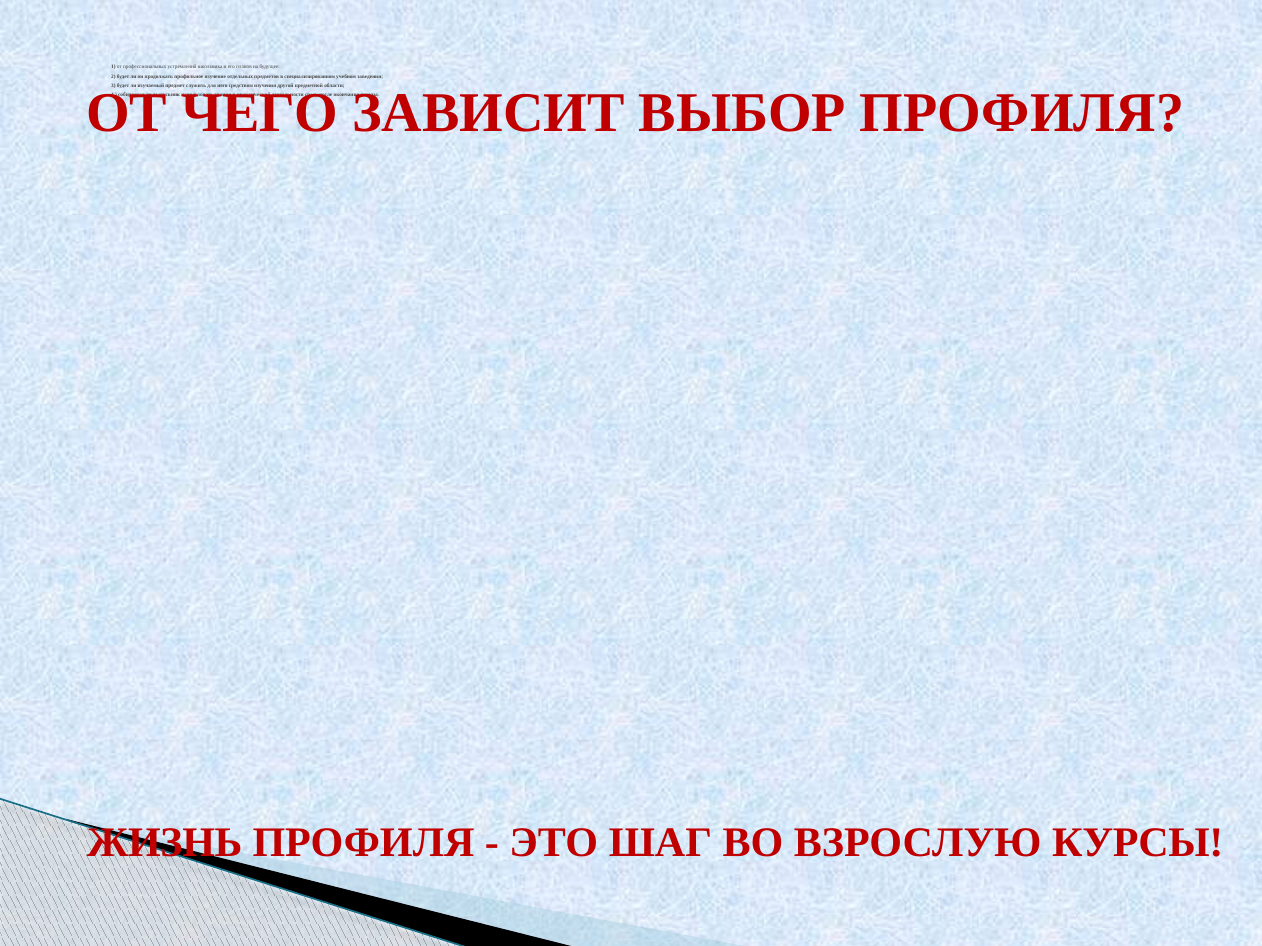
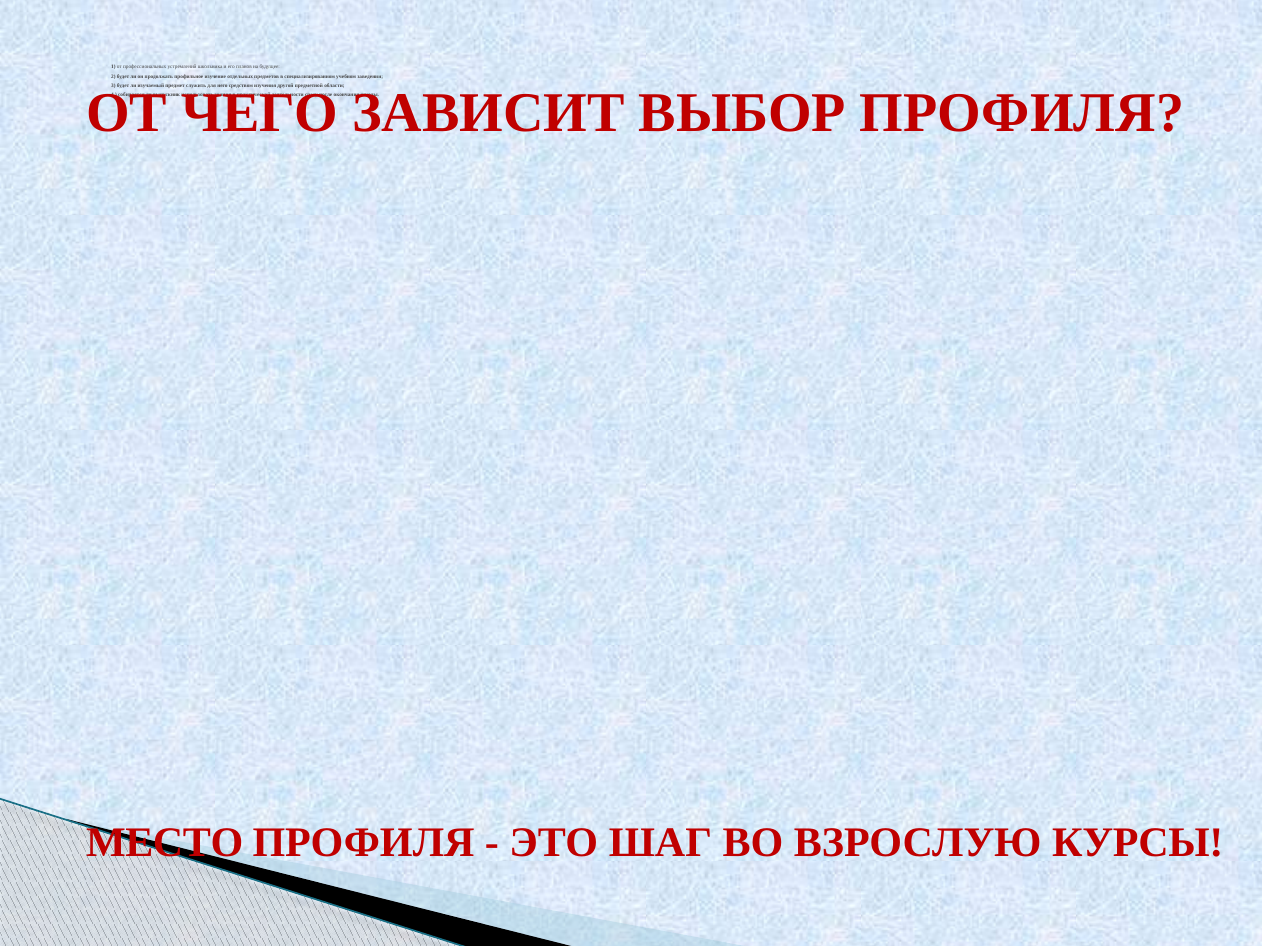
ЖИЗНЬ: ЖИЗНЬ -> МЕСТО (165, 843)
